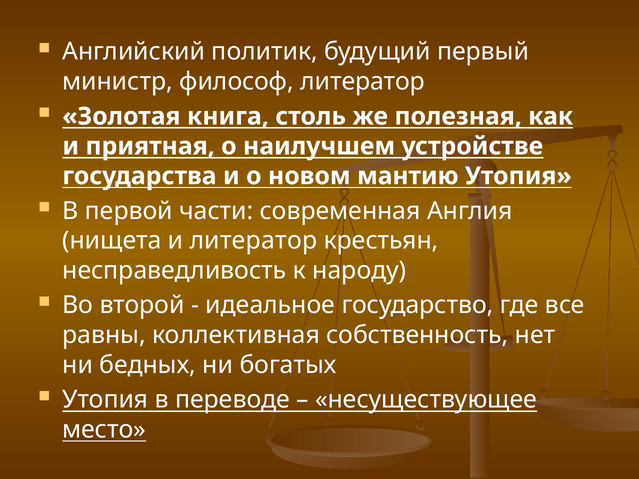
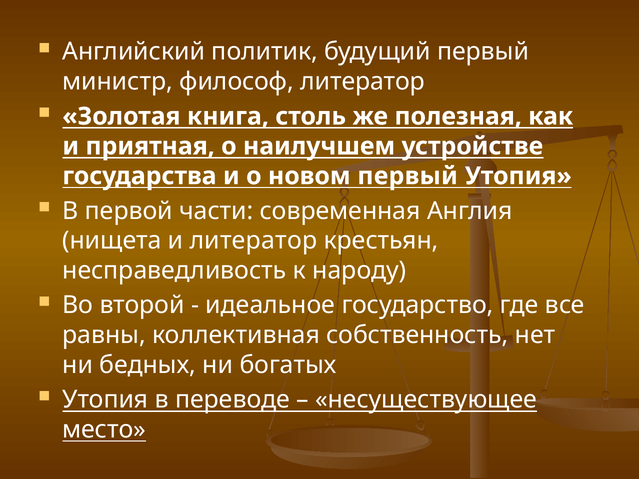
новом мантию: мантию -> первый (408, 176)
